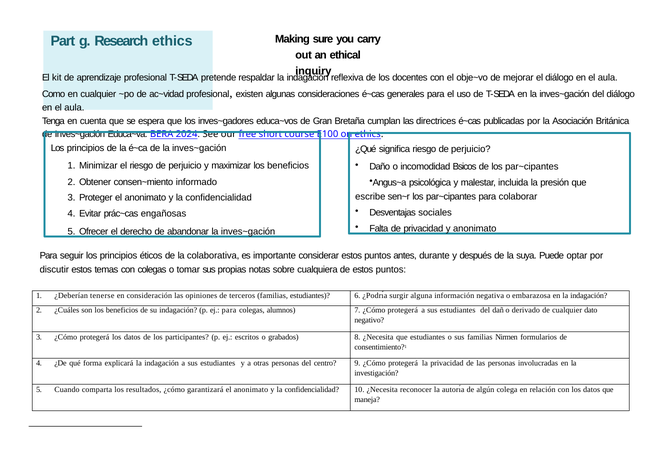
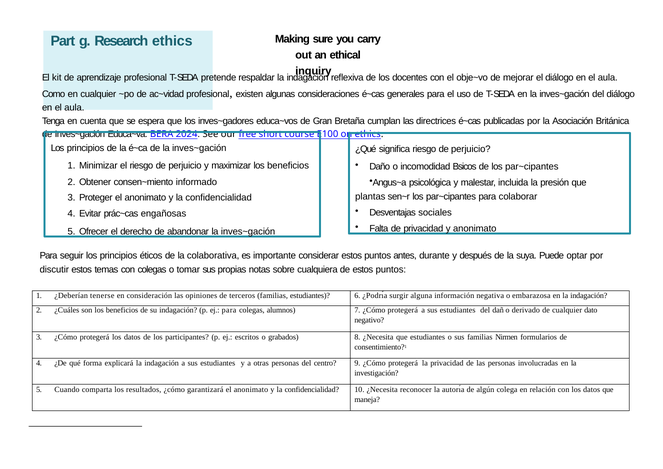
escribe: escribe -> plantas (370, 196)
